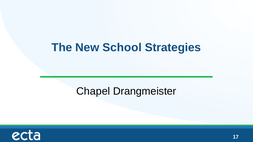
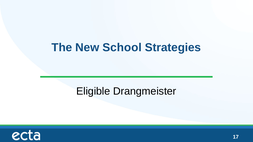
Chapel: Chapel -> Eligible (93, 91)
